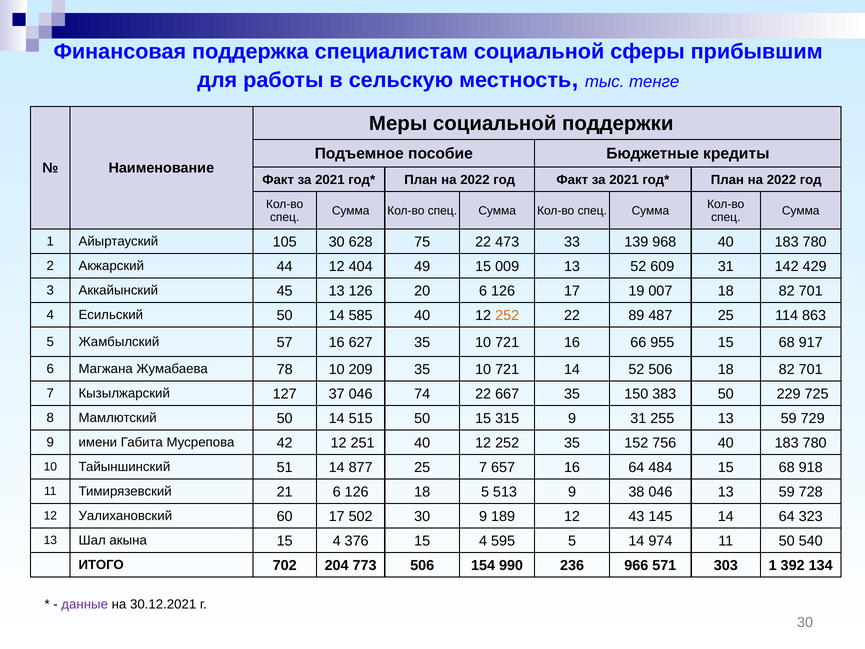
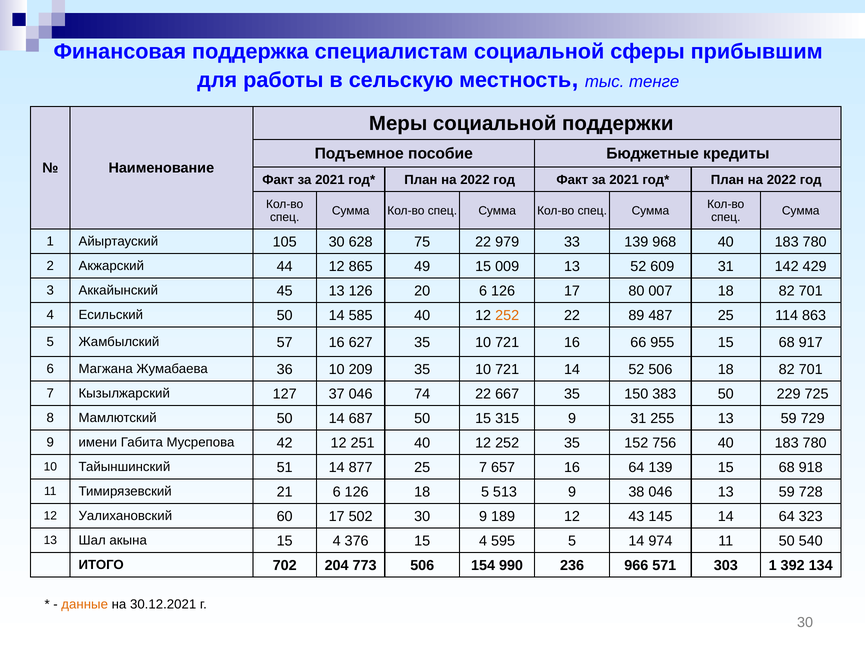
473: 473 -> 979 (507, 242)
404: 404 -> 865 (361, 266)
19: 19 -> 80 (636, 291)
78: 78 -> 36 (285, 369)
515: 515 -> 687 (361, 418)
64 484: 484 -> 139 (660, 467)
данные colour: purple -> orange (85, 604)
